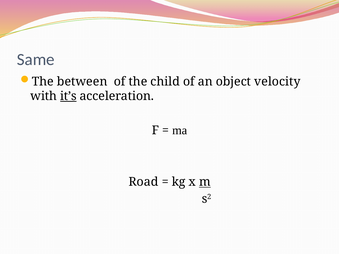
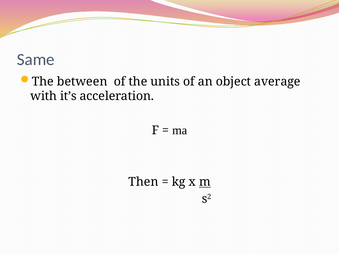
child: child -> units (165, 82)
velocity: velocity -> average (277, 82)
it’s underline: present -> none (68, 96)
Road: Road -> Then (144, 182)
